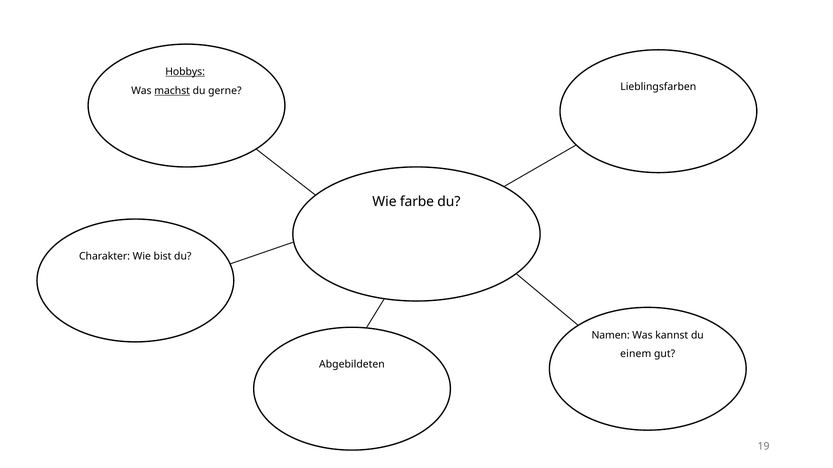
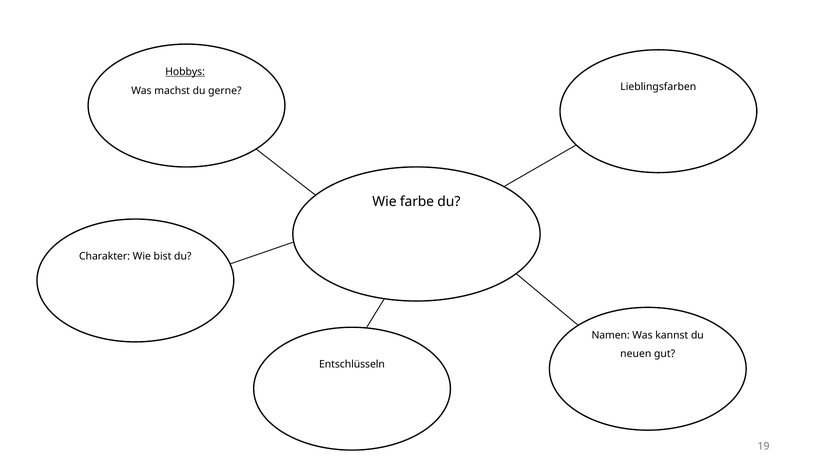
machst underline: present -> none (172, 91)
einem: einem -> neuen (636, 354)
Abgebildeten: Abgebildeten -> Entschlüsseln (352, 365)
